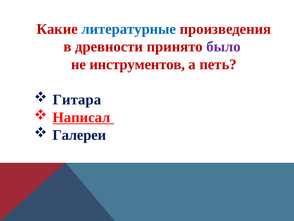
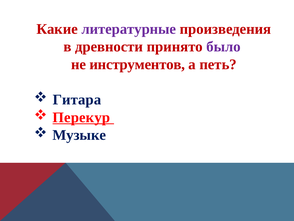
литературные colour: blue -> purple (129, 29)
Написал: Написал -> Перекур (81, 117)
Галереи: Галереи -> Музыке (79, 135)
